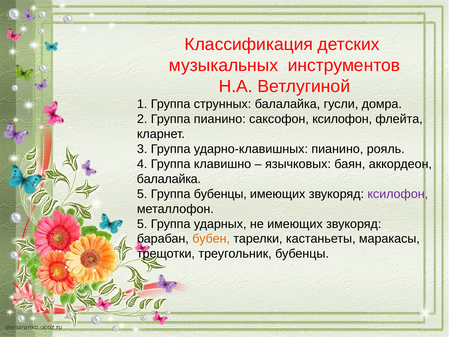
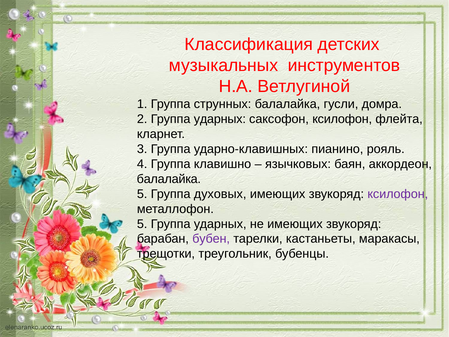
2 Группа пианино: пианино -> ударных (220, 119)
Группа бубенцы: бубенцы -> духовых (220, 194)
бубен colour: orange -> purple (211, 239)
